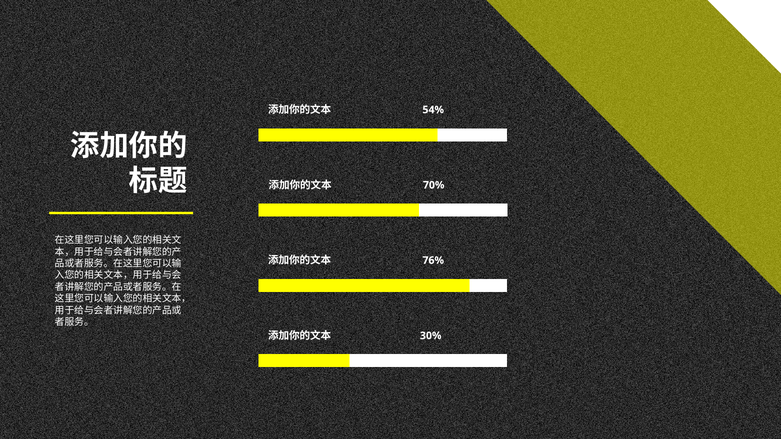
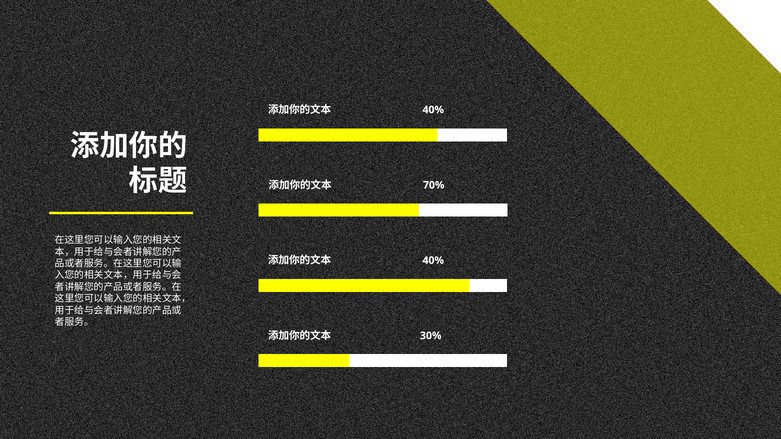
54%: 54% -> 40% (433, 110)
76%: 76% -> 40% (433, 260)
